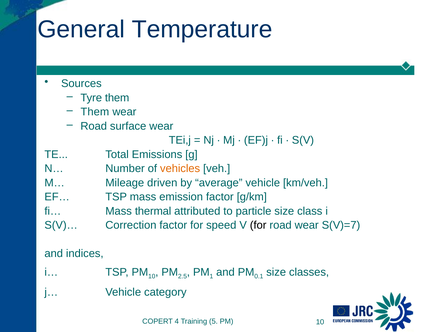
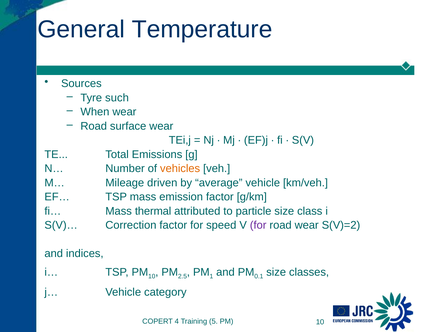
Tyre them: them -> such (117, 98)
Them: Them -> When (95, 112)
for colour: black -> purple (258, 225)
S(V)=7: S(V)=7 -> S(V)=2 (341, 225)
